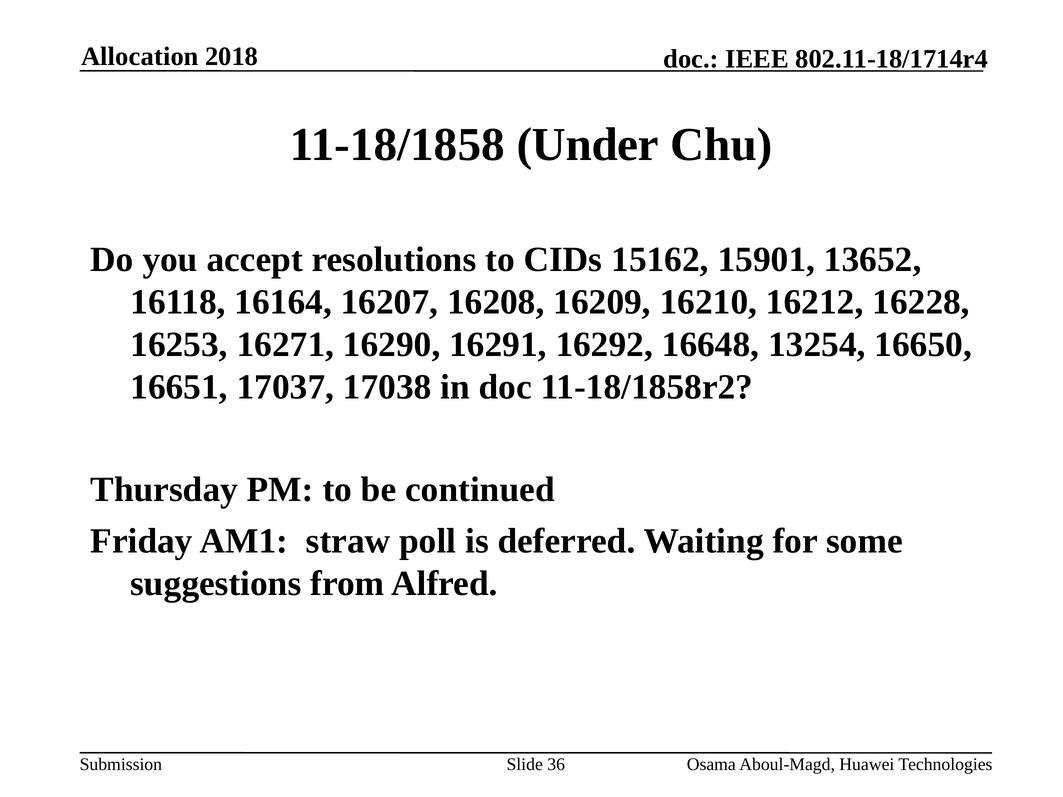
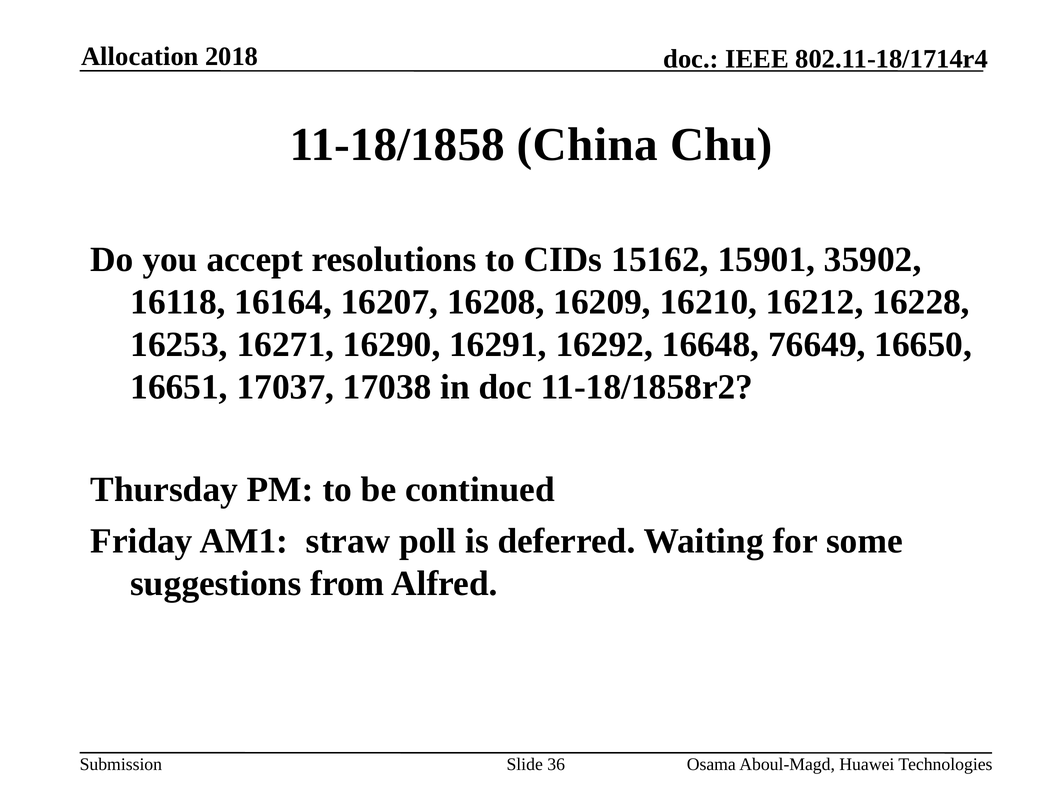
Under: Under -> China (587, 145)
13652: 13652 -> 35902 (873, 259)
13254: 13254 -> 76649 (817, 344)
